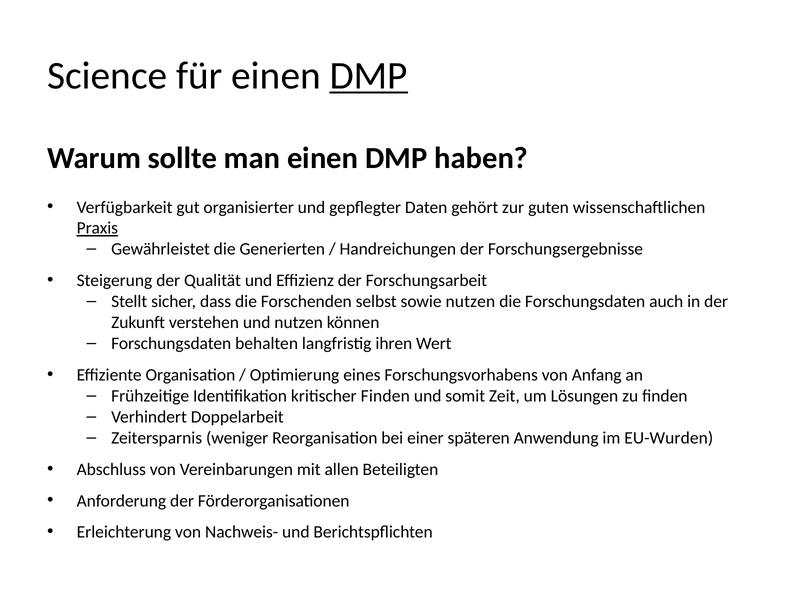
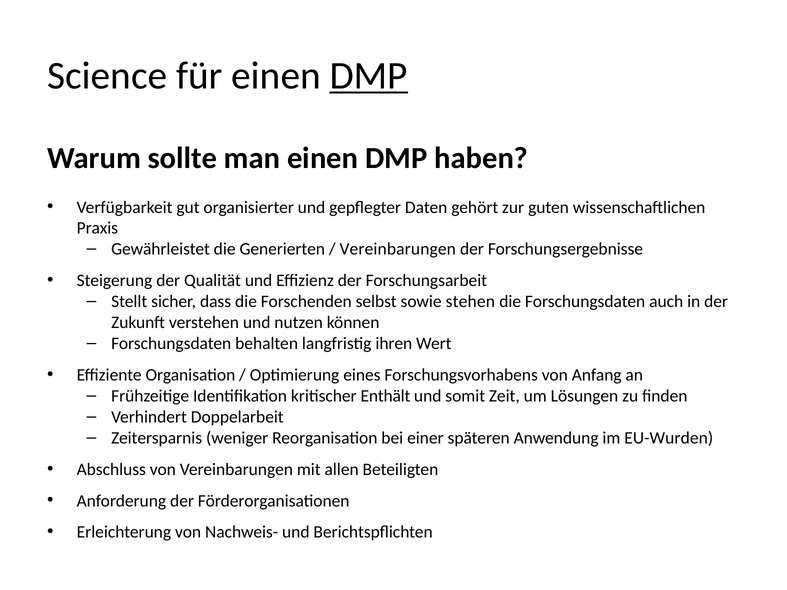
Praxis underline: present -> none (97, 228)
Handreichungen: Handreichungen -> Vereinbarungen (398, 249)
sowie nutzen: nutzen -> stehen (470, 302)
kritischer Finden: Finden -> Enthält (385, 396)
